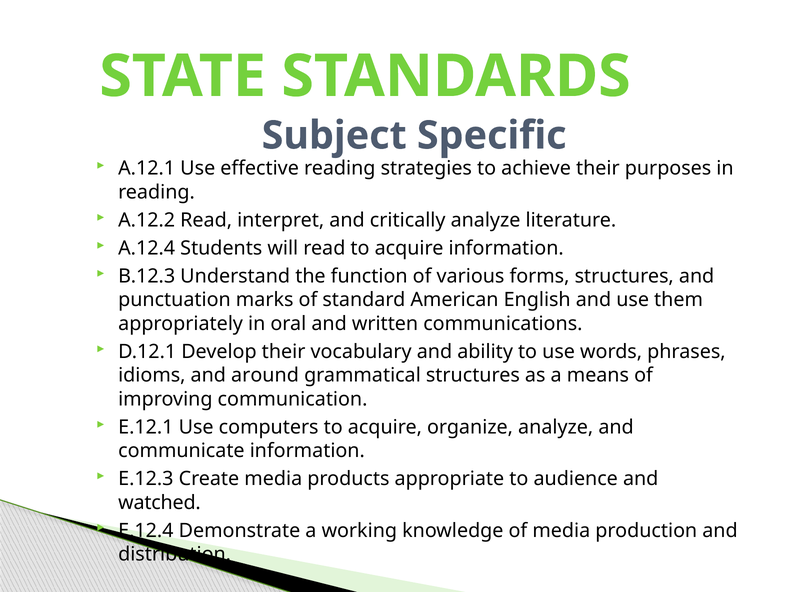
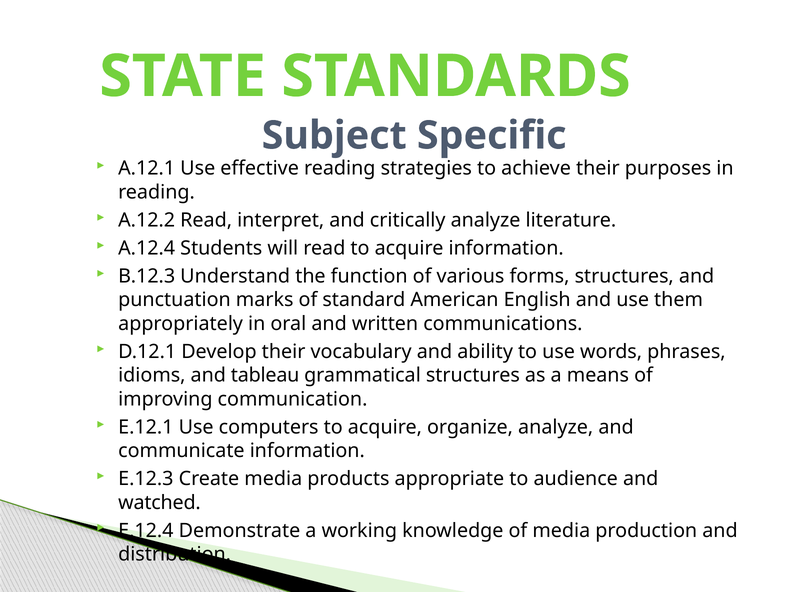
around: around -> tableau (265, 375)
